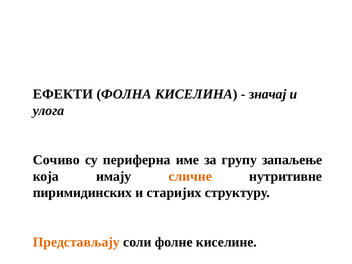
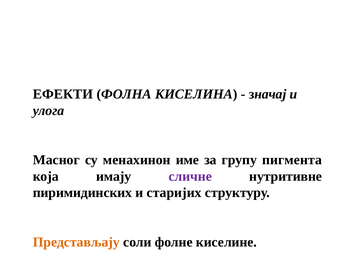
Сочиво: Сочиво -> Масног (56, 160)
периферна: периферна -> менахинон (137, 160)
запаљење: запаљење -> пигмента (292, 160)
сличне colour: orange -> purple (190, 176)
